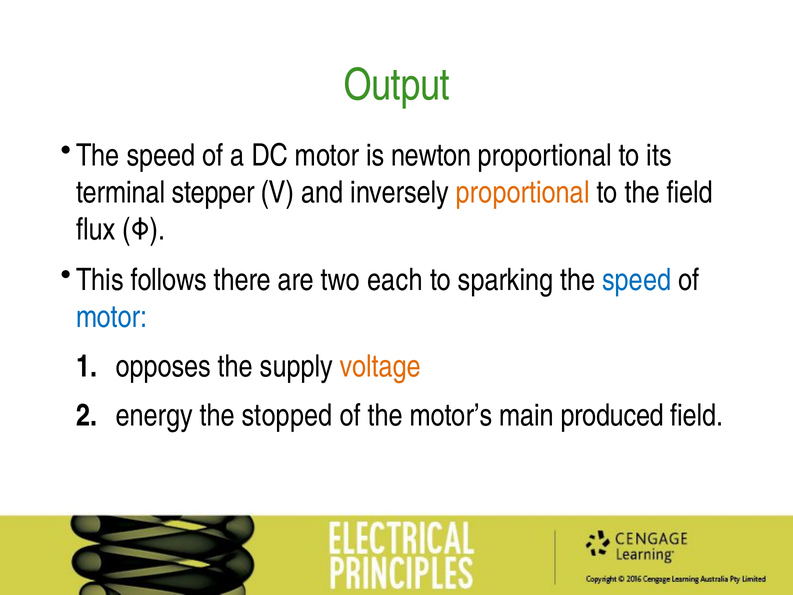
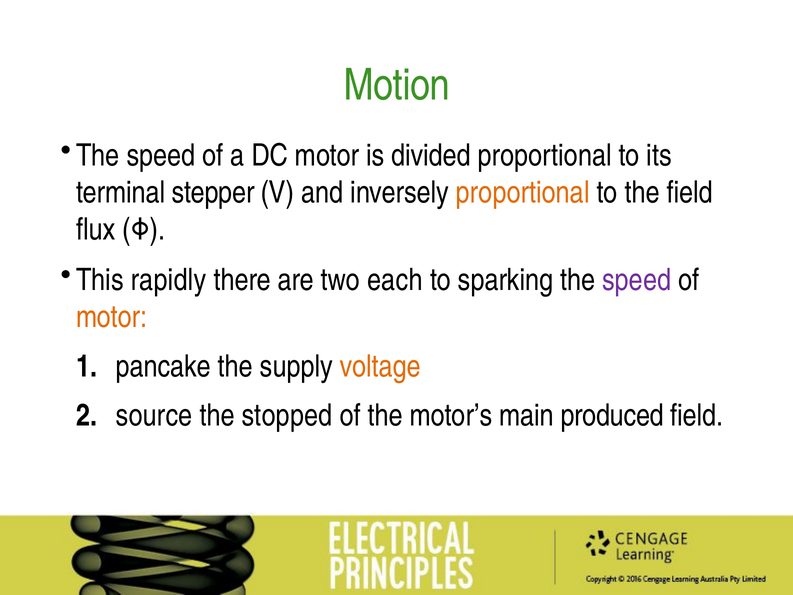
Output: Output -> Motion (397, 85)
newton: newton -> divided (431, 156)
follows: follows -> rapidly (169, 280)
speed colour: blue -> purple (637, 280)
motor colour: blue -> orange (112, 317)
opposes: opposes -> pancake (163, 366)
energy: energy -> source (154, 416)
